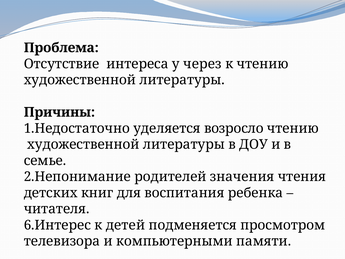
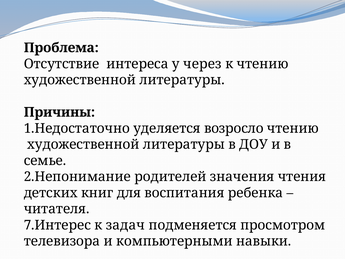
6.Интерес: 6.Интерес -> 7.Интерес (57, 225)
детей: детей -> задач (125, 225)
памяти: памяти -> навыки (264, 241)
